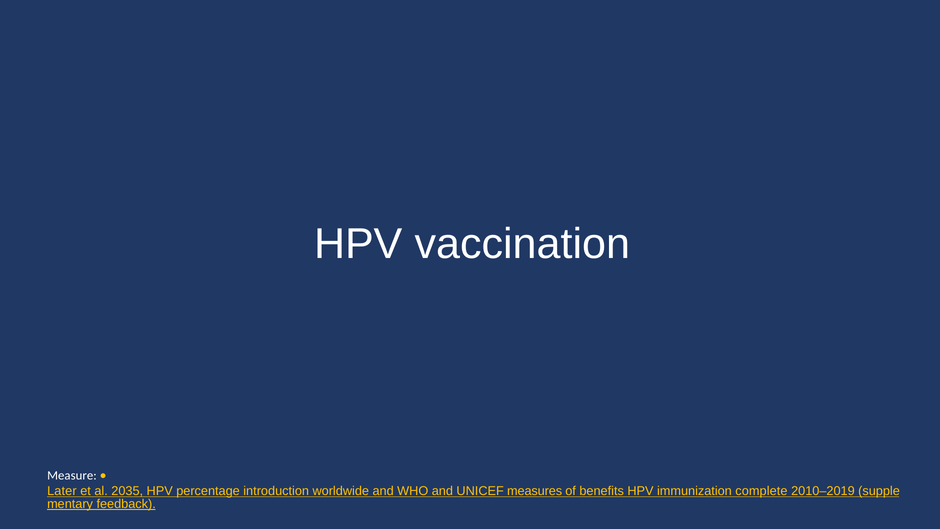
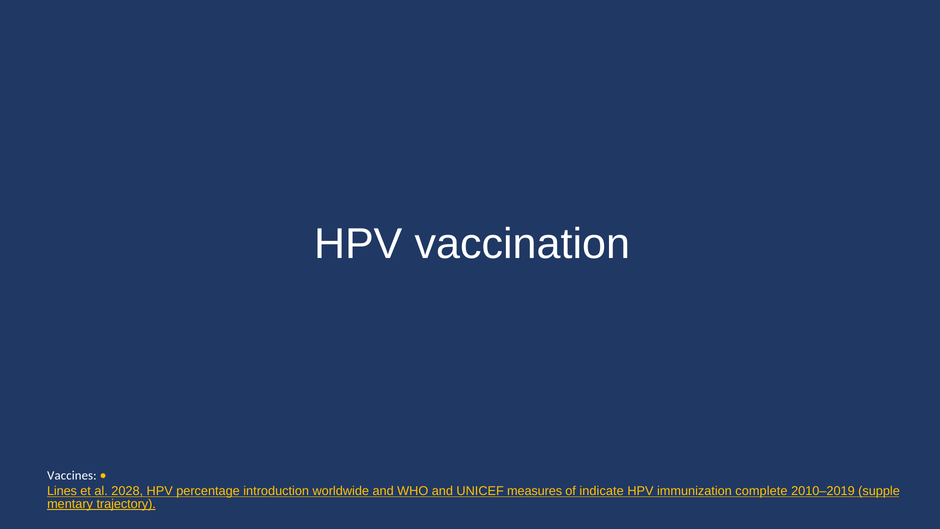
Measure: Measure -> Vaccines (72, 475)
Later: Later -> Lines (62, 491)
2035: 2035 -> 2028 (127, 491)
benefits: benefits -> indicate (602, 491)
feedback: feedback -> trajectory (126, 504)
